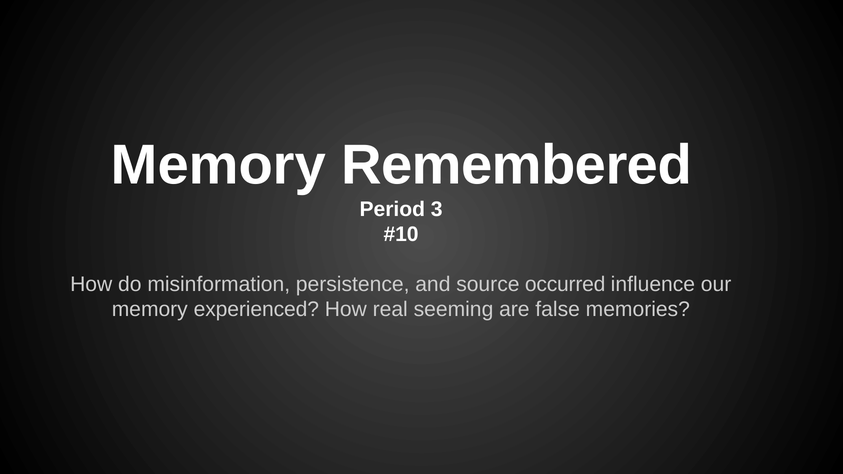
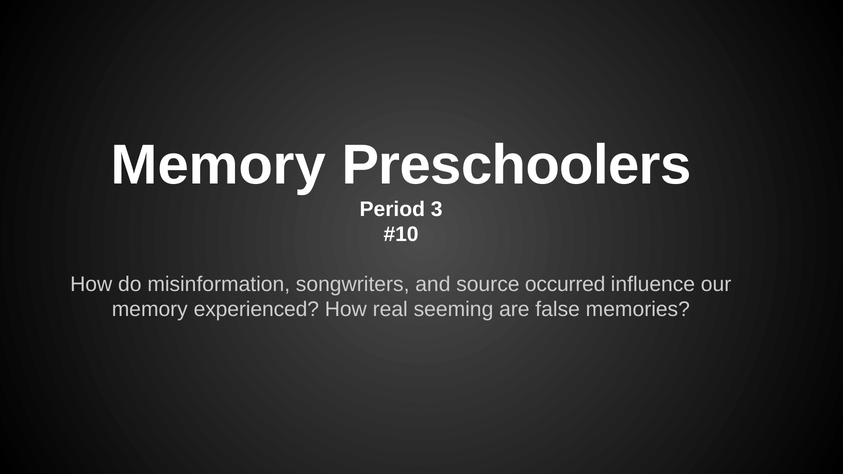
Remembered: Remembered -> Preschoolers (516, 165)
persistence: persistence -> songwriters (353, 284)
